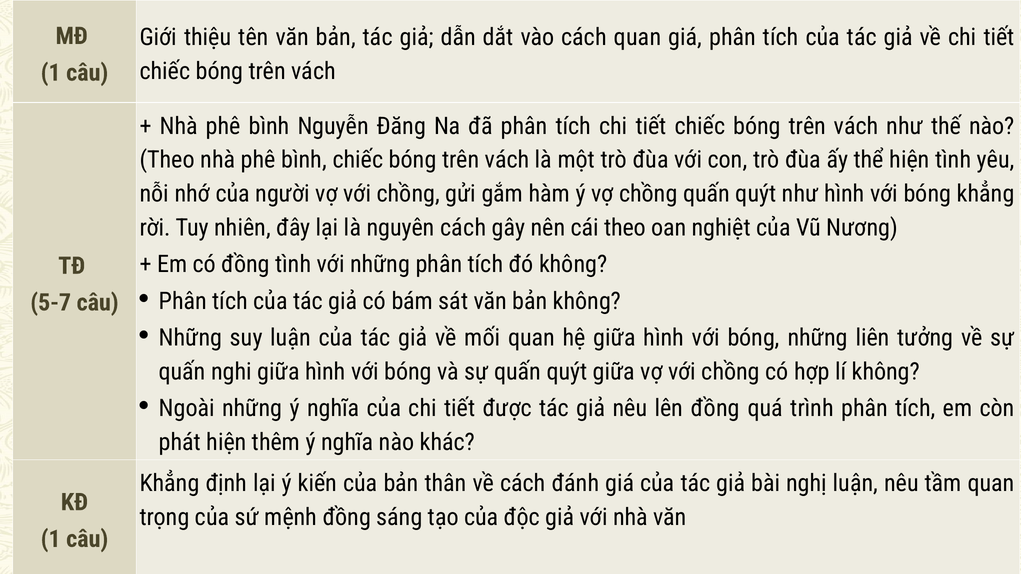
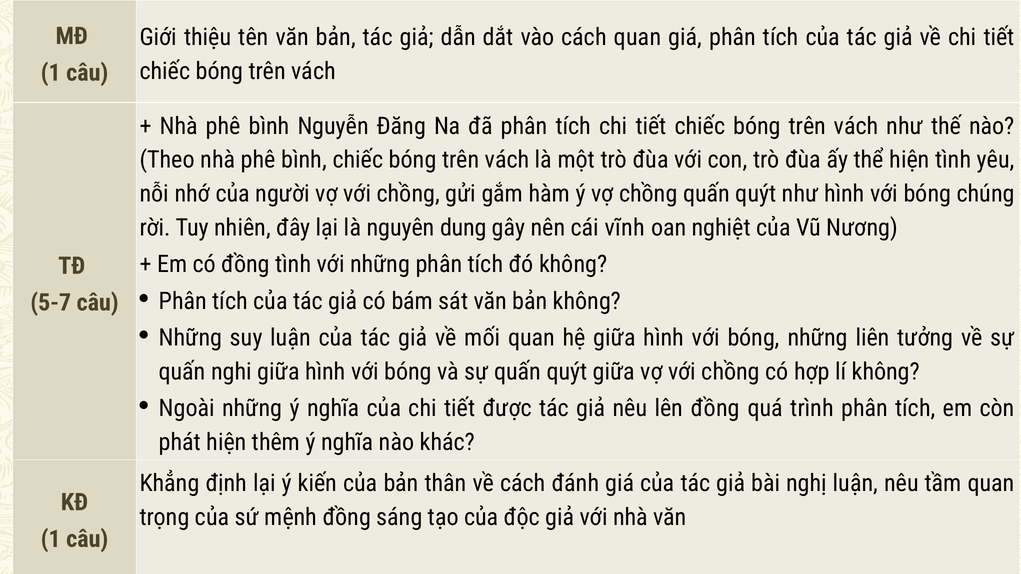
bóng khẳng: khẳng -> chúng (986, 194)
nguyên cách: cách -> dung (463, 228)
cái theo: theo -> vĩnh (625, 228)
